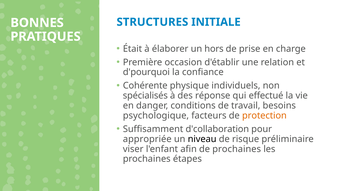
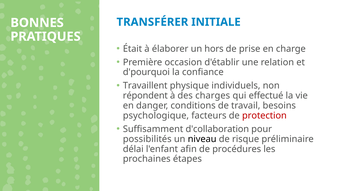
STRUCTURES: STRUCTURES -> TRANSFÉRER (152, 22)
Cohérente: Cohérente -> Travaillent (145, 86)
spécialisés: spécialisés -> répondent (145, 96)
réponse: réponse -> charges (213, 96)
protection colour: orange -> red (264, 115)
appropriée: appropriée -> possibilités (147, 139)
viser: viser -> délai (133, 149)
de prochaines: prochaines -> procédures (237, 149)
